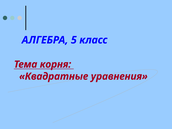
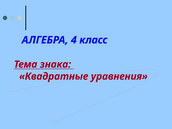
5: 5 -> 4 (74, 40)
корня: корня -> знака (55, 64)
